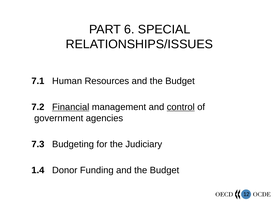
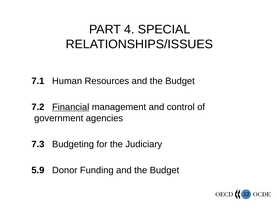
6: 6 -> 4 (129, 29)
control underline: present -> none (181, 107)
1.4: 1.4 -> 5.9 (38, 170)
